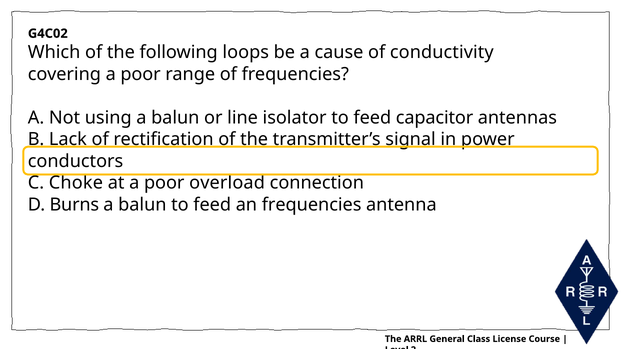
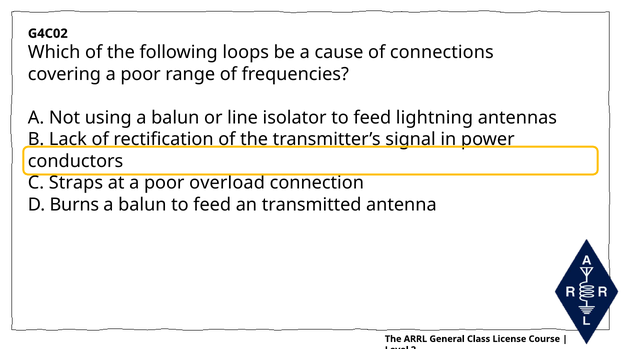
conductivity: conductivity -> connections (442, 53)
capacitor: capacitor -> lightning (434, 118)
Choke: Choke -> Straps (76, 183)
an frequencies: frequencies -> transmitted (312, 205)
